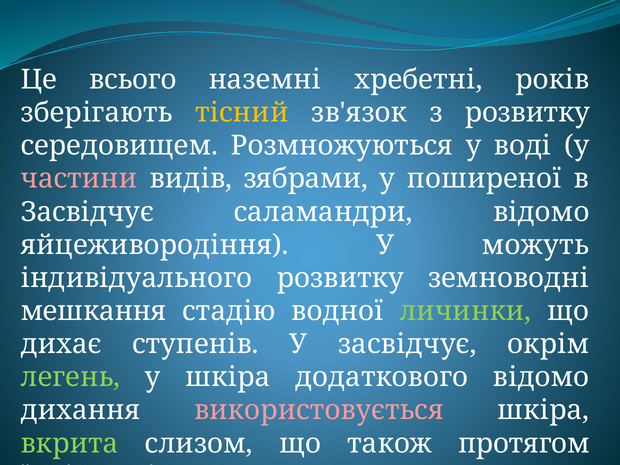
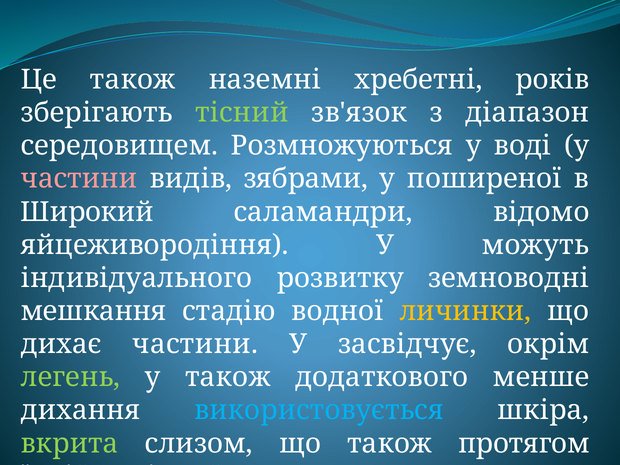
Це всього: всього -> також (133, 80)
тісний colour: yellow -> light green (242, 113)
з розвитку: розвитку -> діапазон (527, 113)
Засвідчує: Засвідчує -> Широкий (87, 212)
личинки colour: light green -> yellow (465, 311)
дихає ступенів: ступенів -> частини (195, 344)
у шкіра: шкіра -> також (228, 377)
додаткового відомо: відомо -> менше (541, 377)
використовується colour: pink -> light blue (319, 410)
